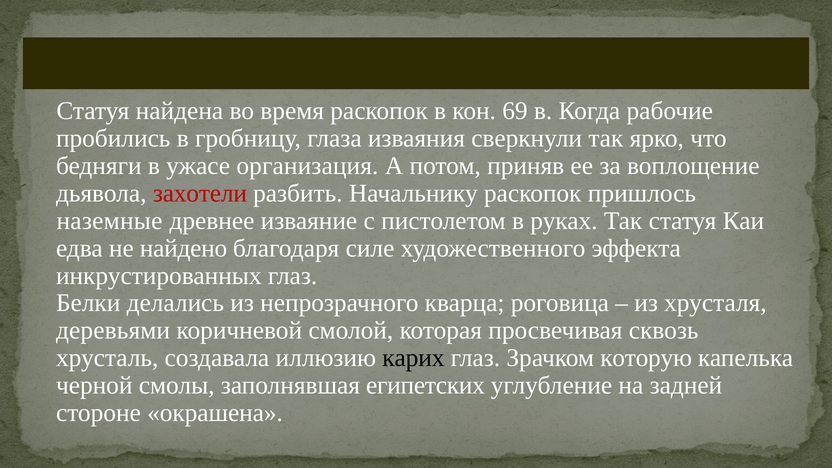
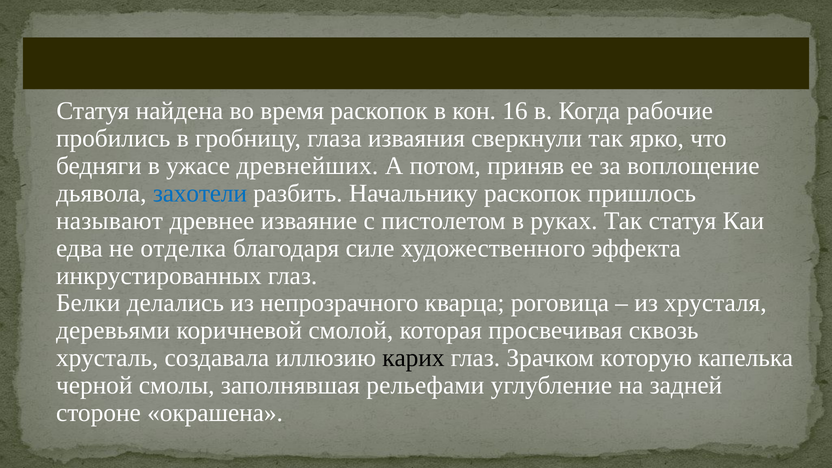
69: 69 -> 16 (515, 111)
организация: организация -> древнейших (307, 166)
захотели colour: red -> blue (200, 193)
наземные: наземные -> называют (109, 221)
найдено: найдено -> отделка (183, 248)
египетских: египетских -> рельефами (425, 385)
